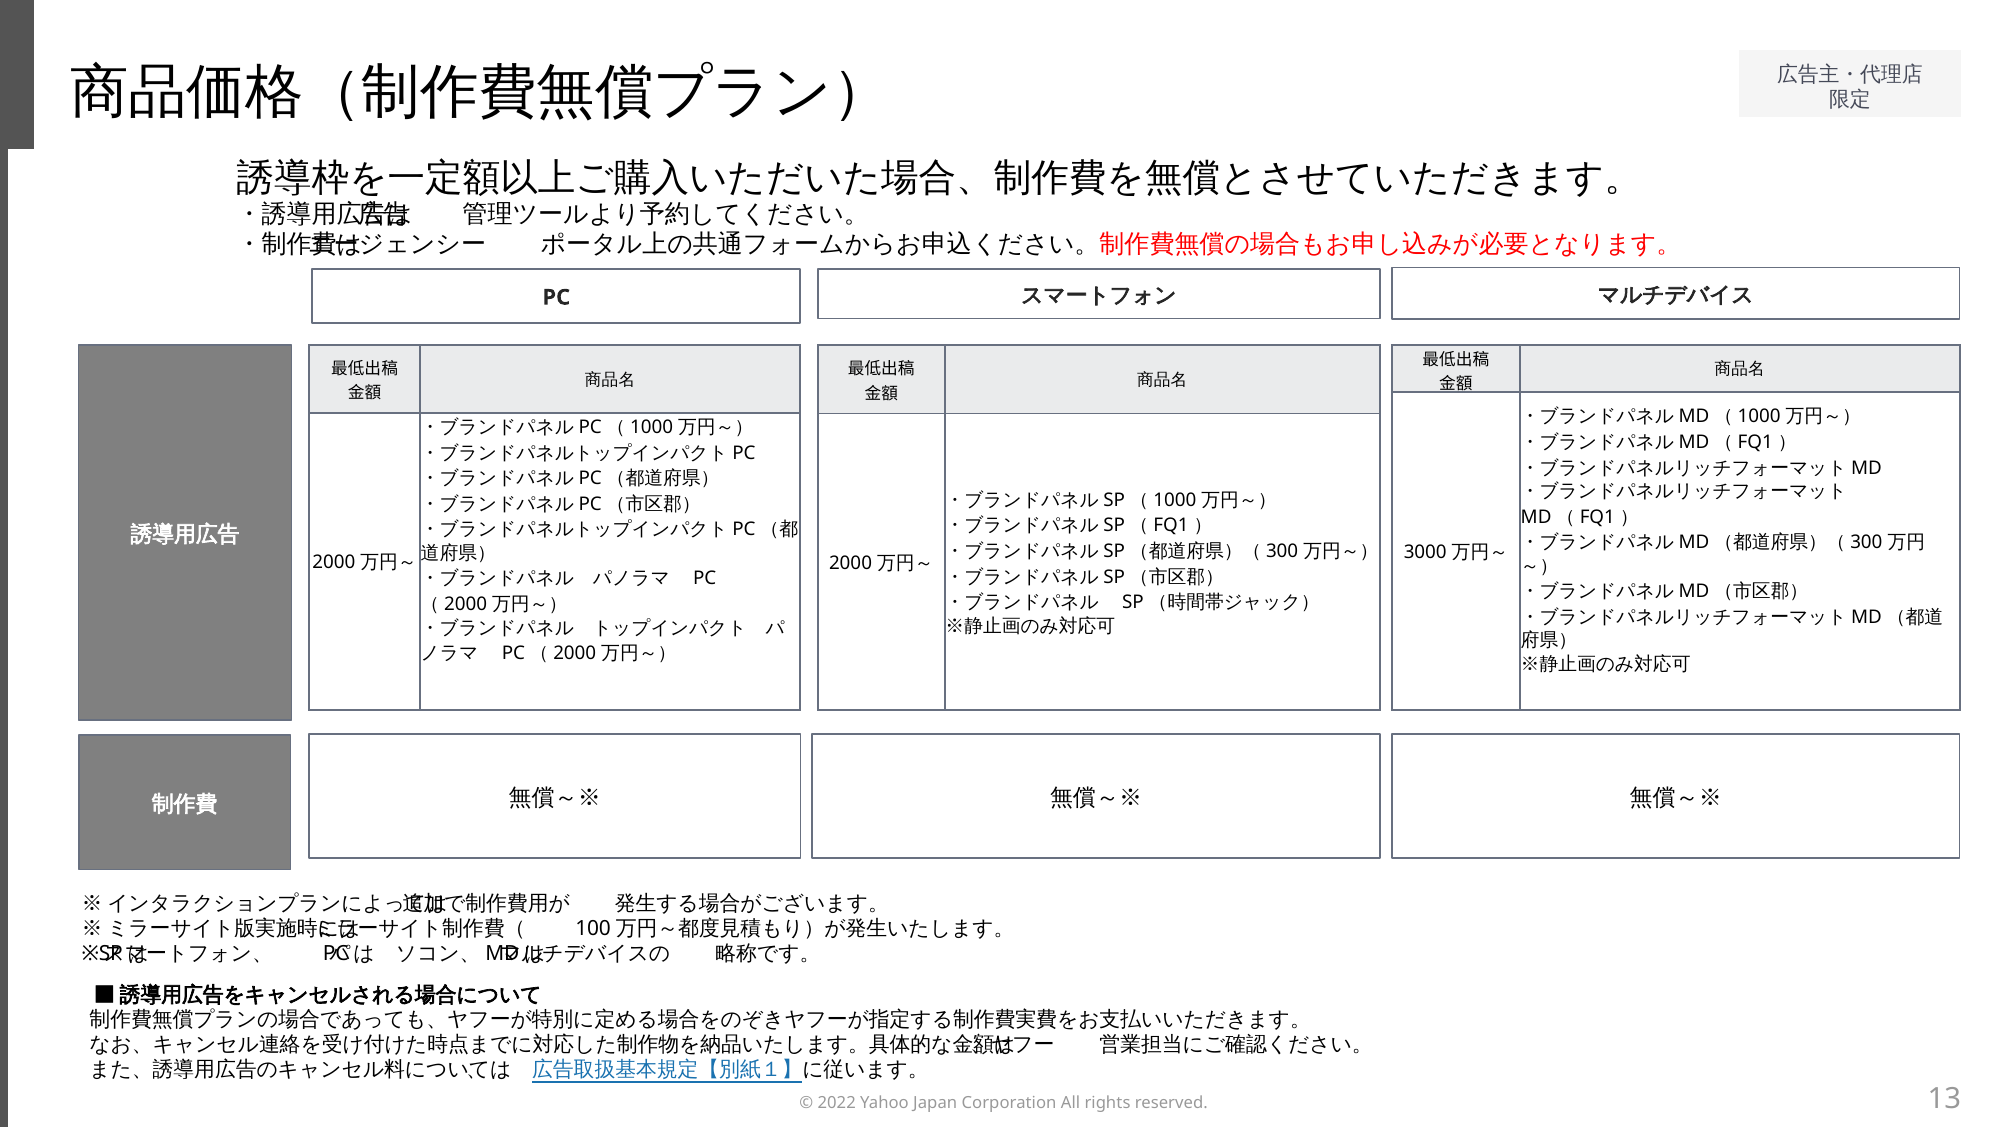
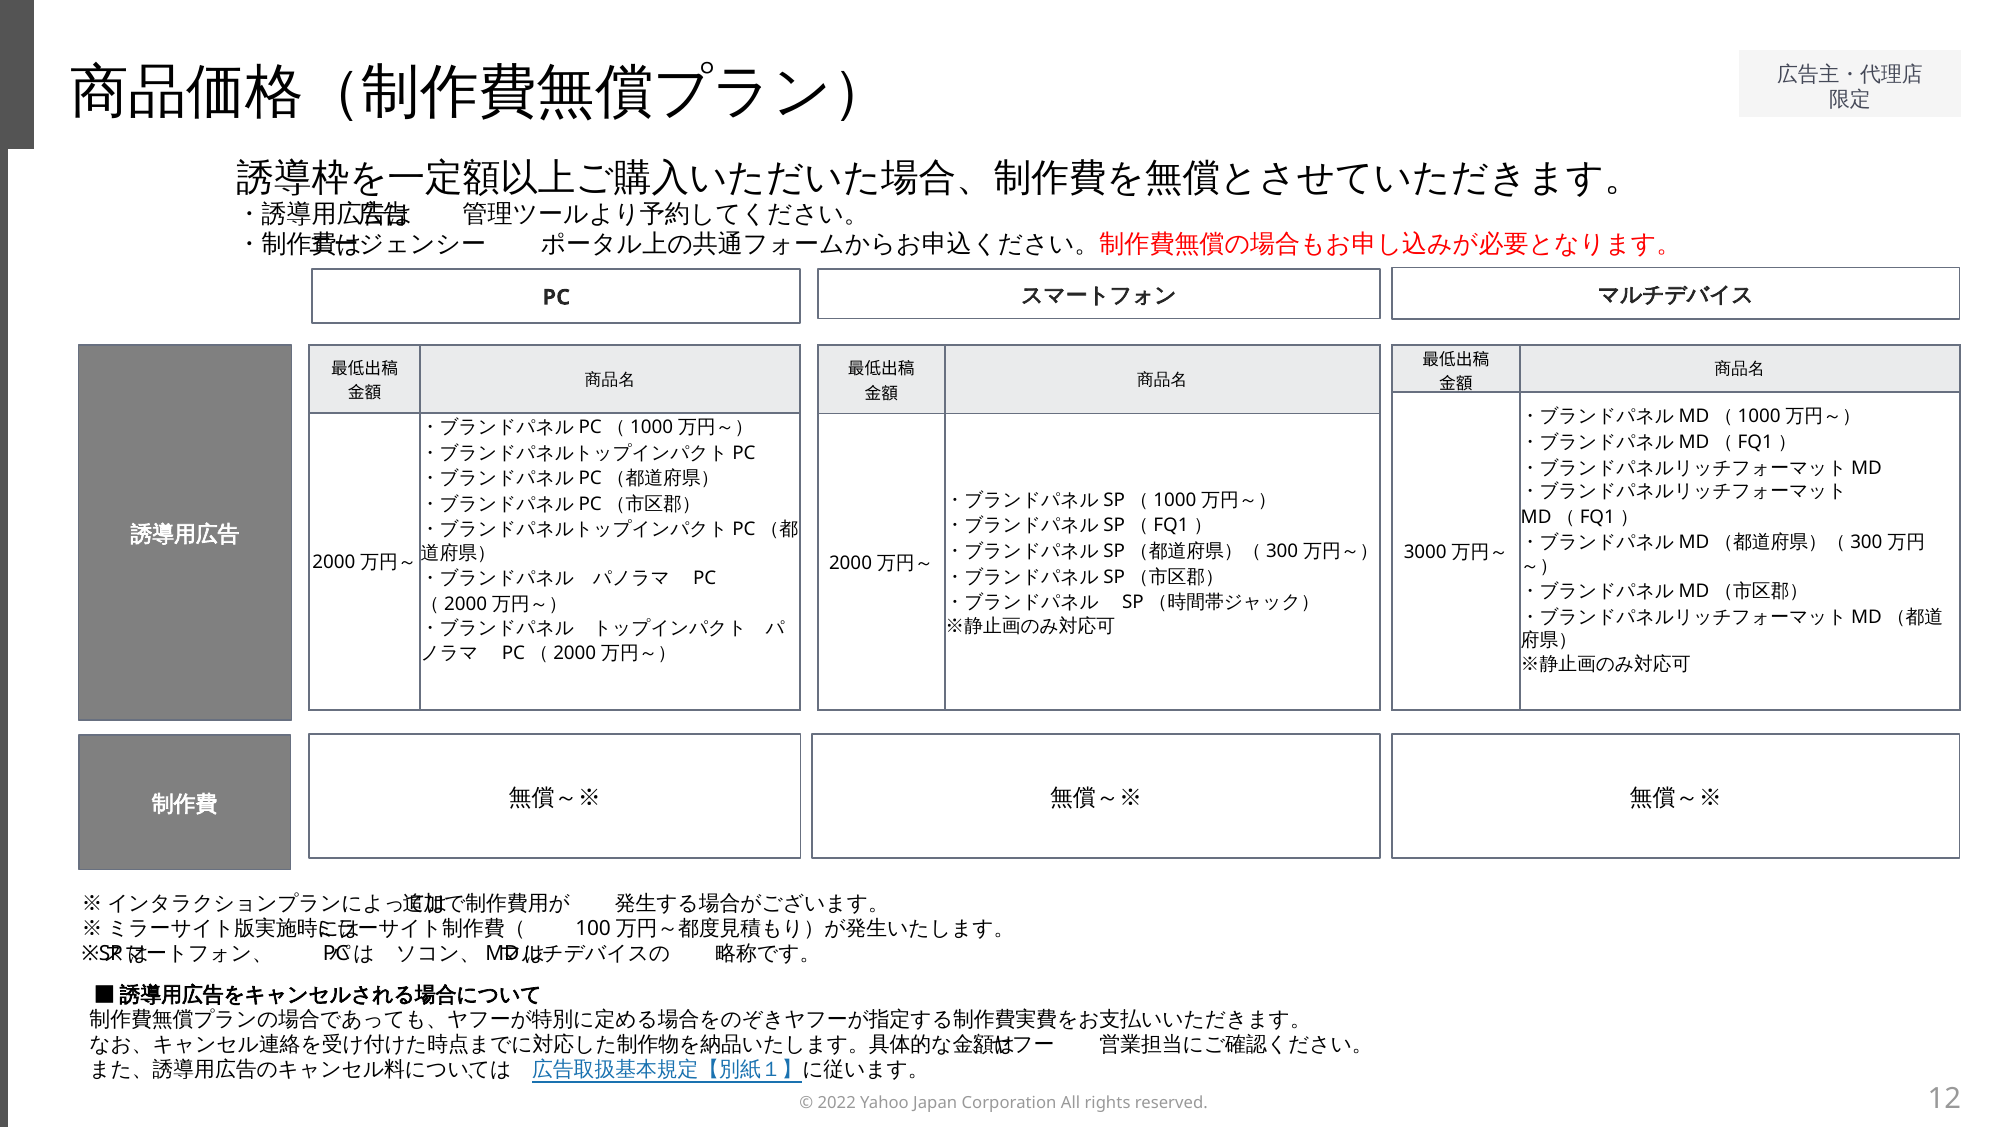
13: 13 -> 12 (1944, 1099)
